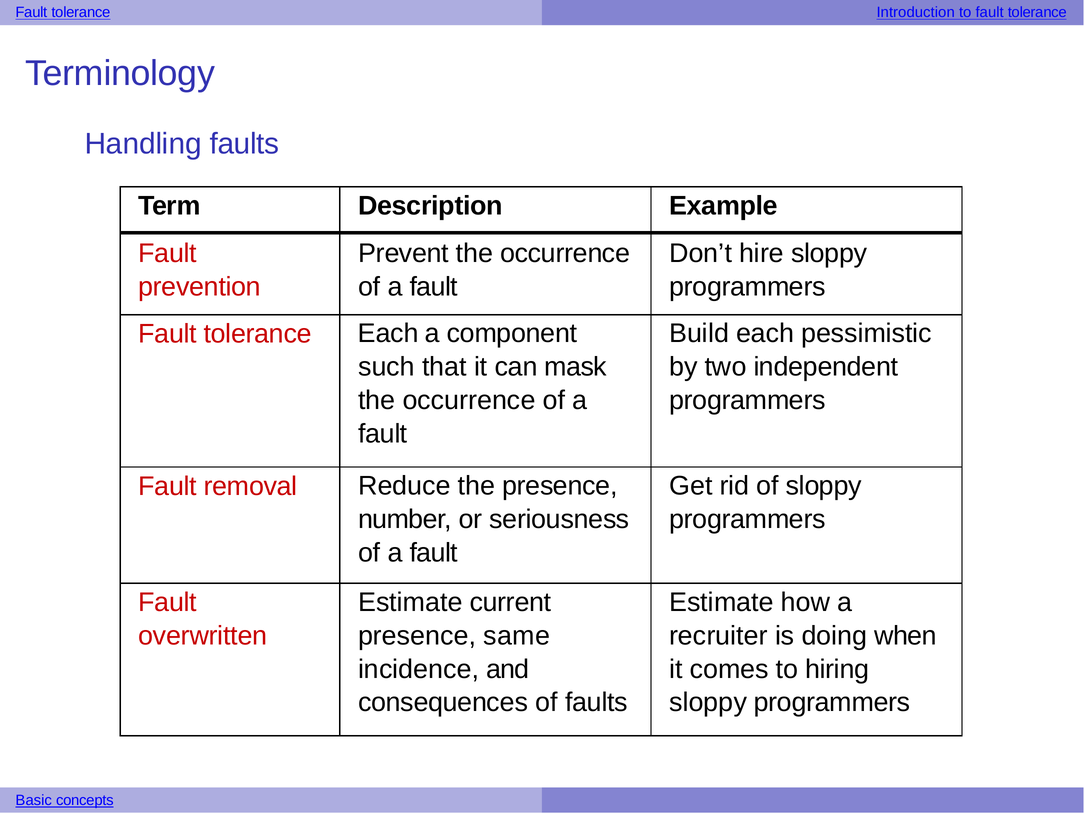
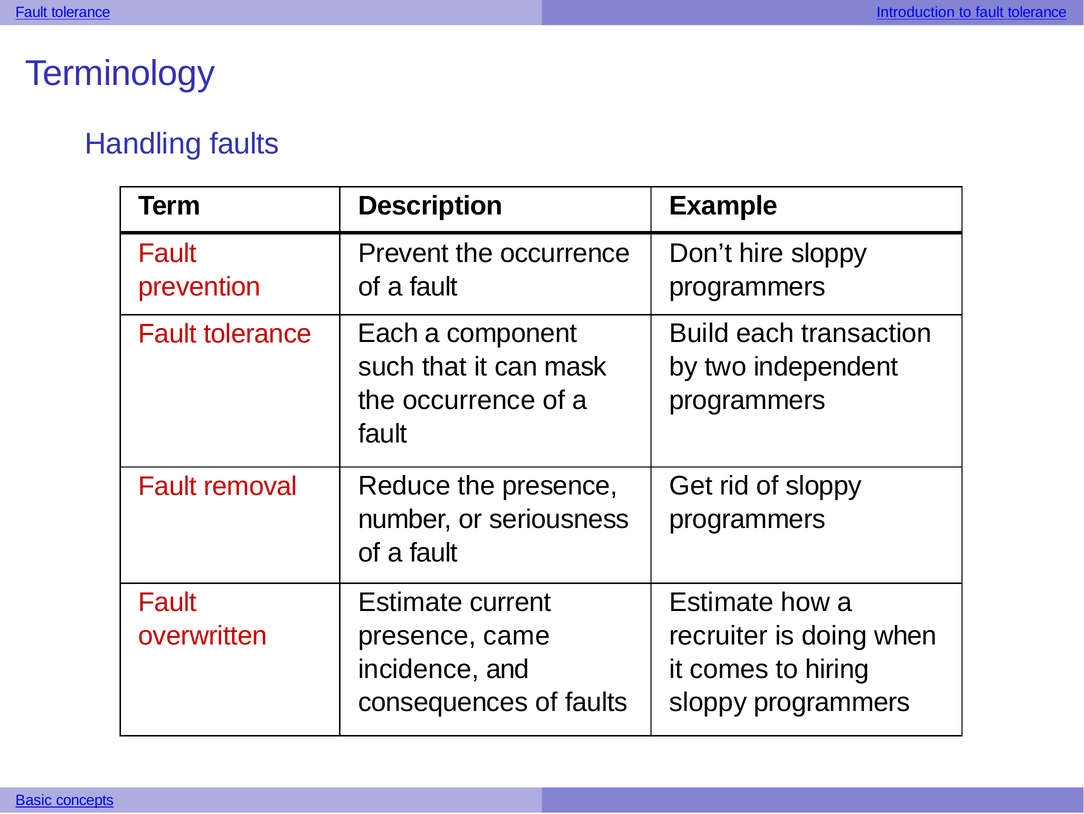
pessimistic: pessimistic -> transaction (867, 333)
same: same -> came (517, 635)
